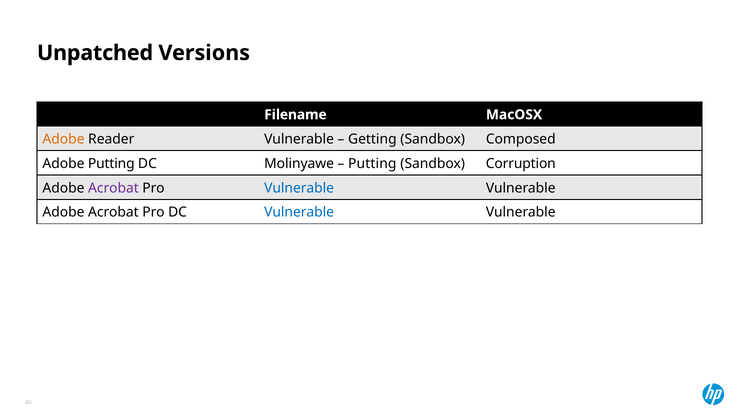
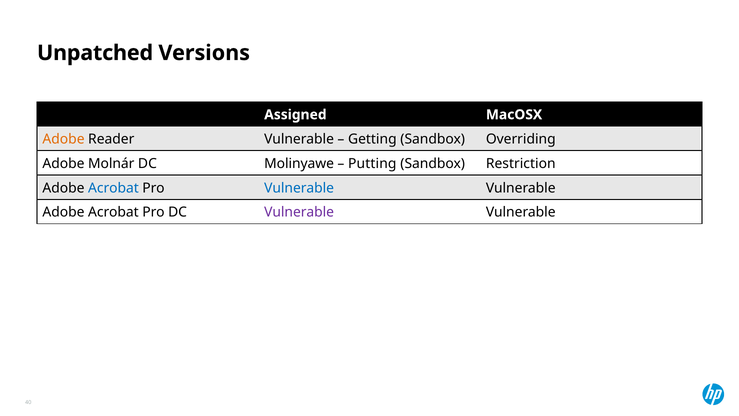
Filename: Filename -> Assigned (295, 115)
Composed: Composed -> Overriding (521, 139)
Adobe Putting: Putting -> Molnár (111, 163)
Corruption: Corruption -> Restriction (521, 163)
Acrobat colour: purple -> blue (113, 188)
Vulnerable colour: blue -> purple (299, 212)
